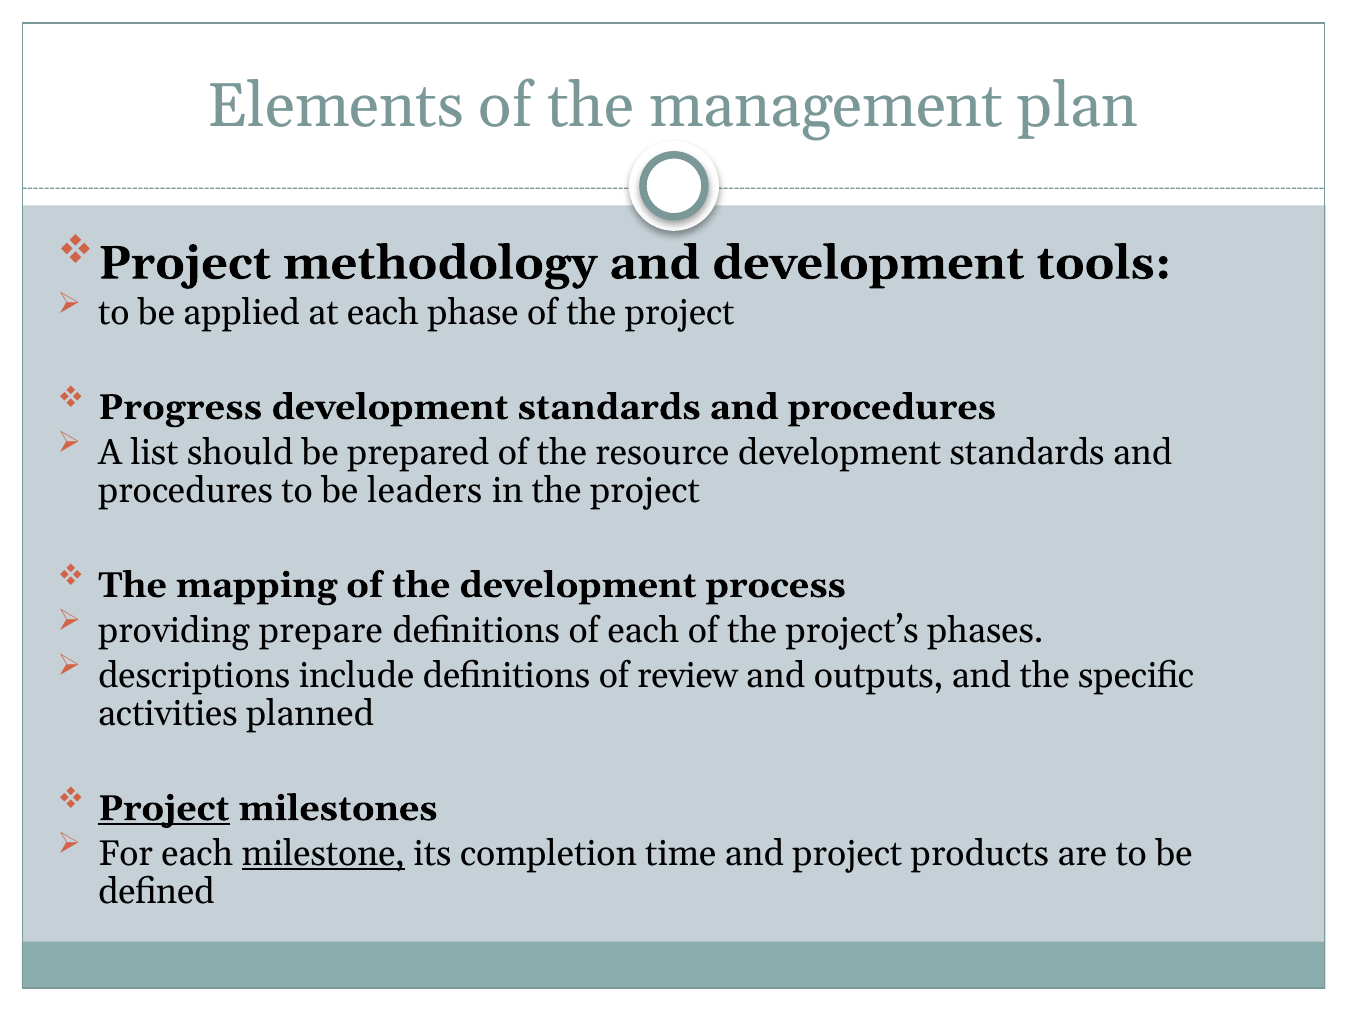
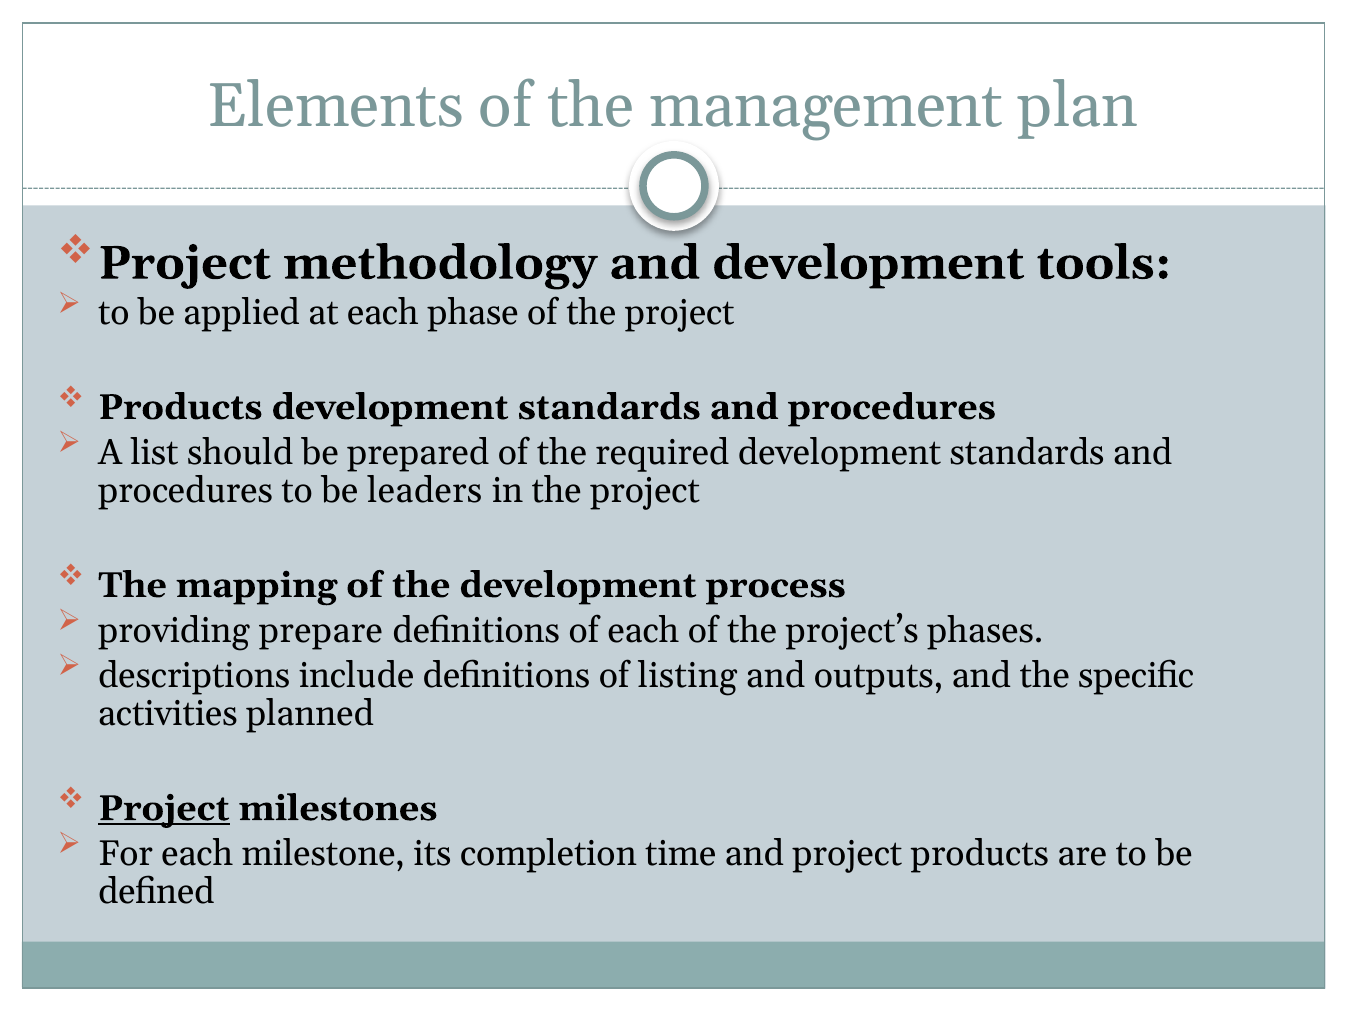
Progress: Progress -> Products (180, 407)
resource: resource -> required (662, 452)
review: review -> listing (688, 675)
milestone underline: present -> none (323, 853)
